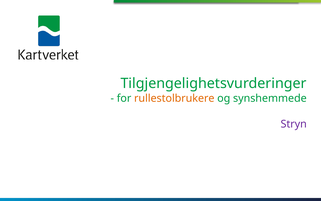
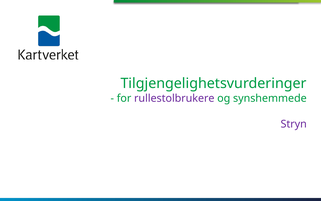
rullestolbrukere colour: orange -> purple (174, 98)
